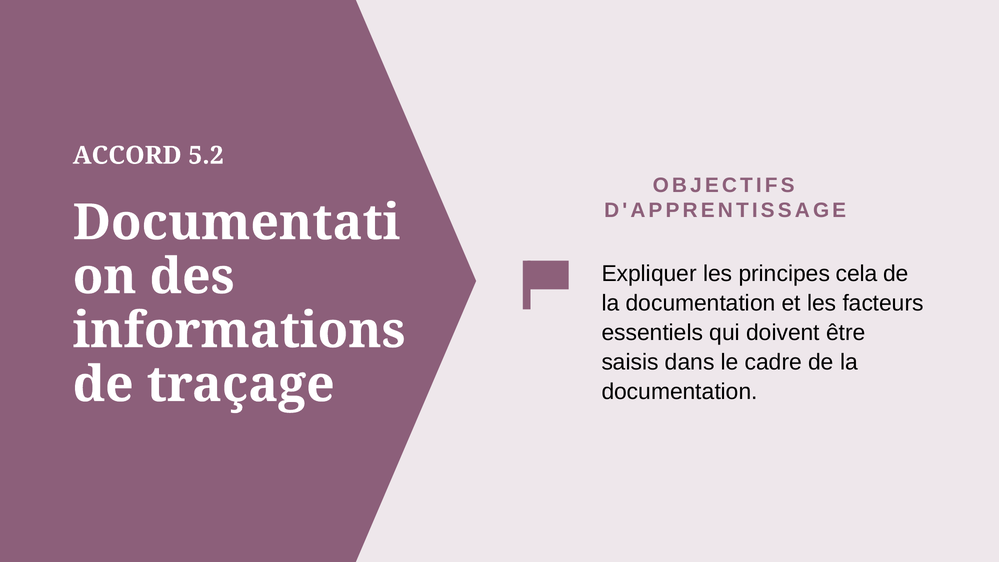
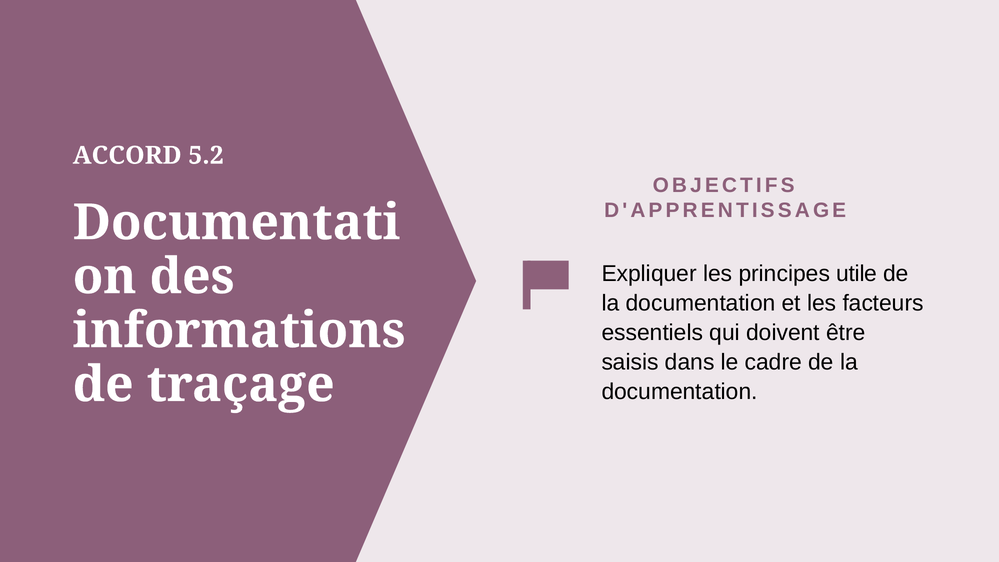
cela: cela -> utile (857, 274)
